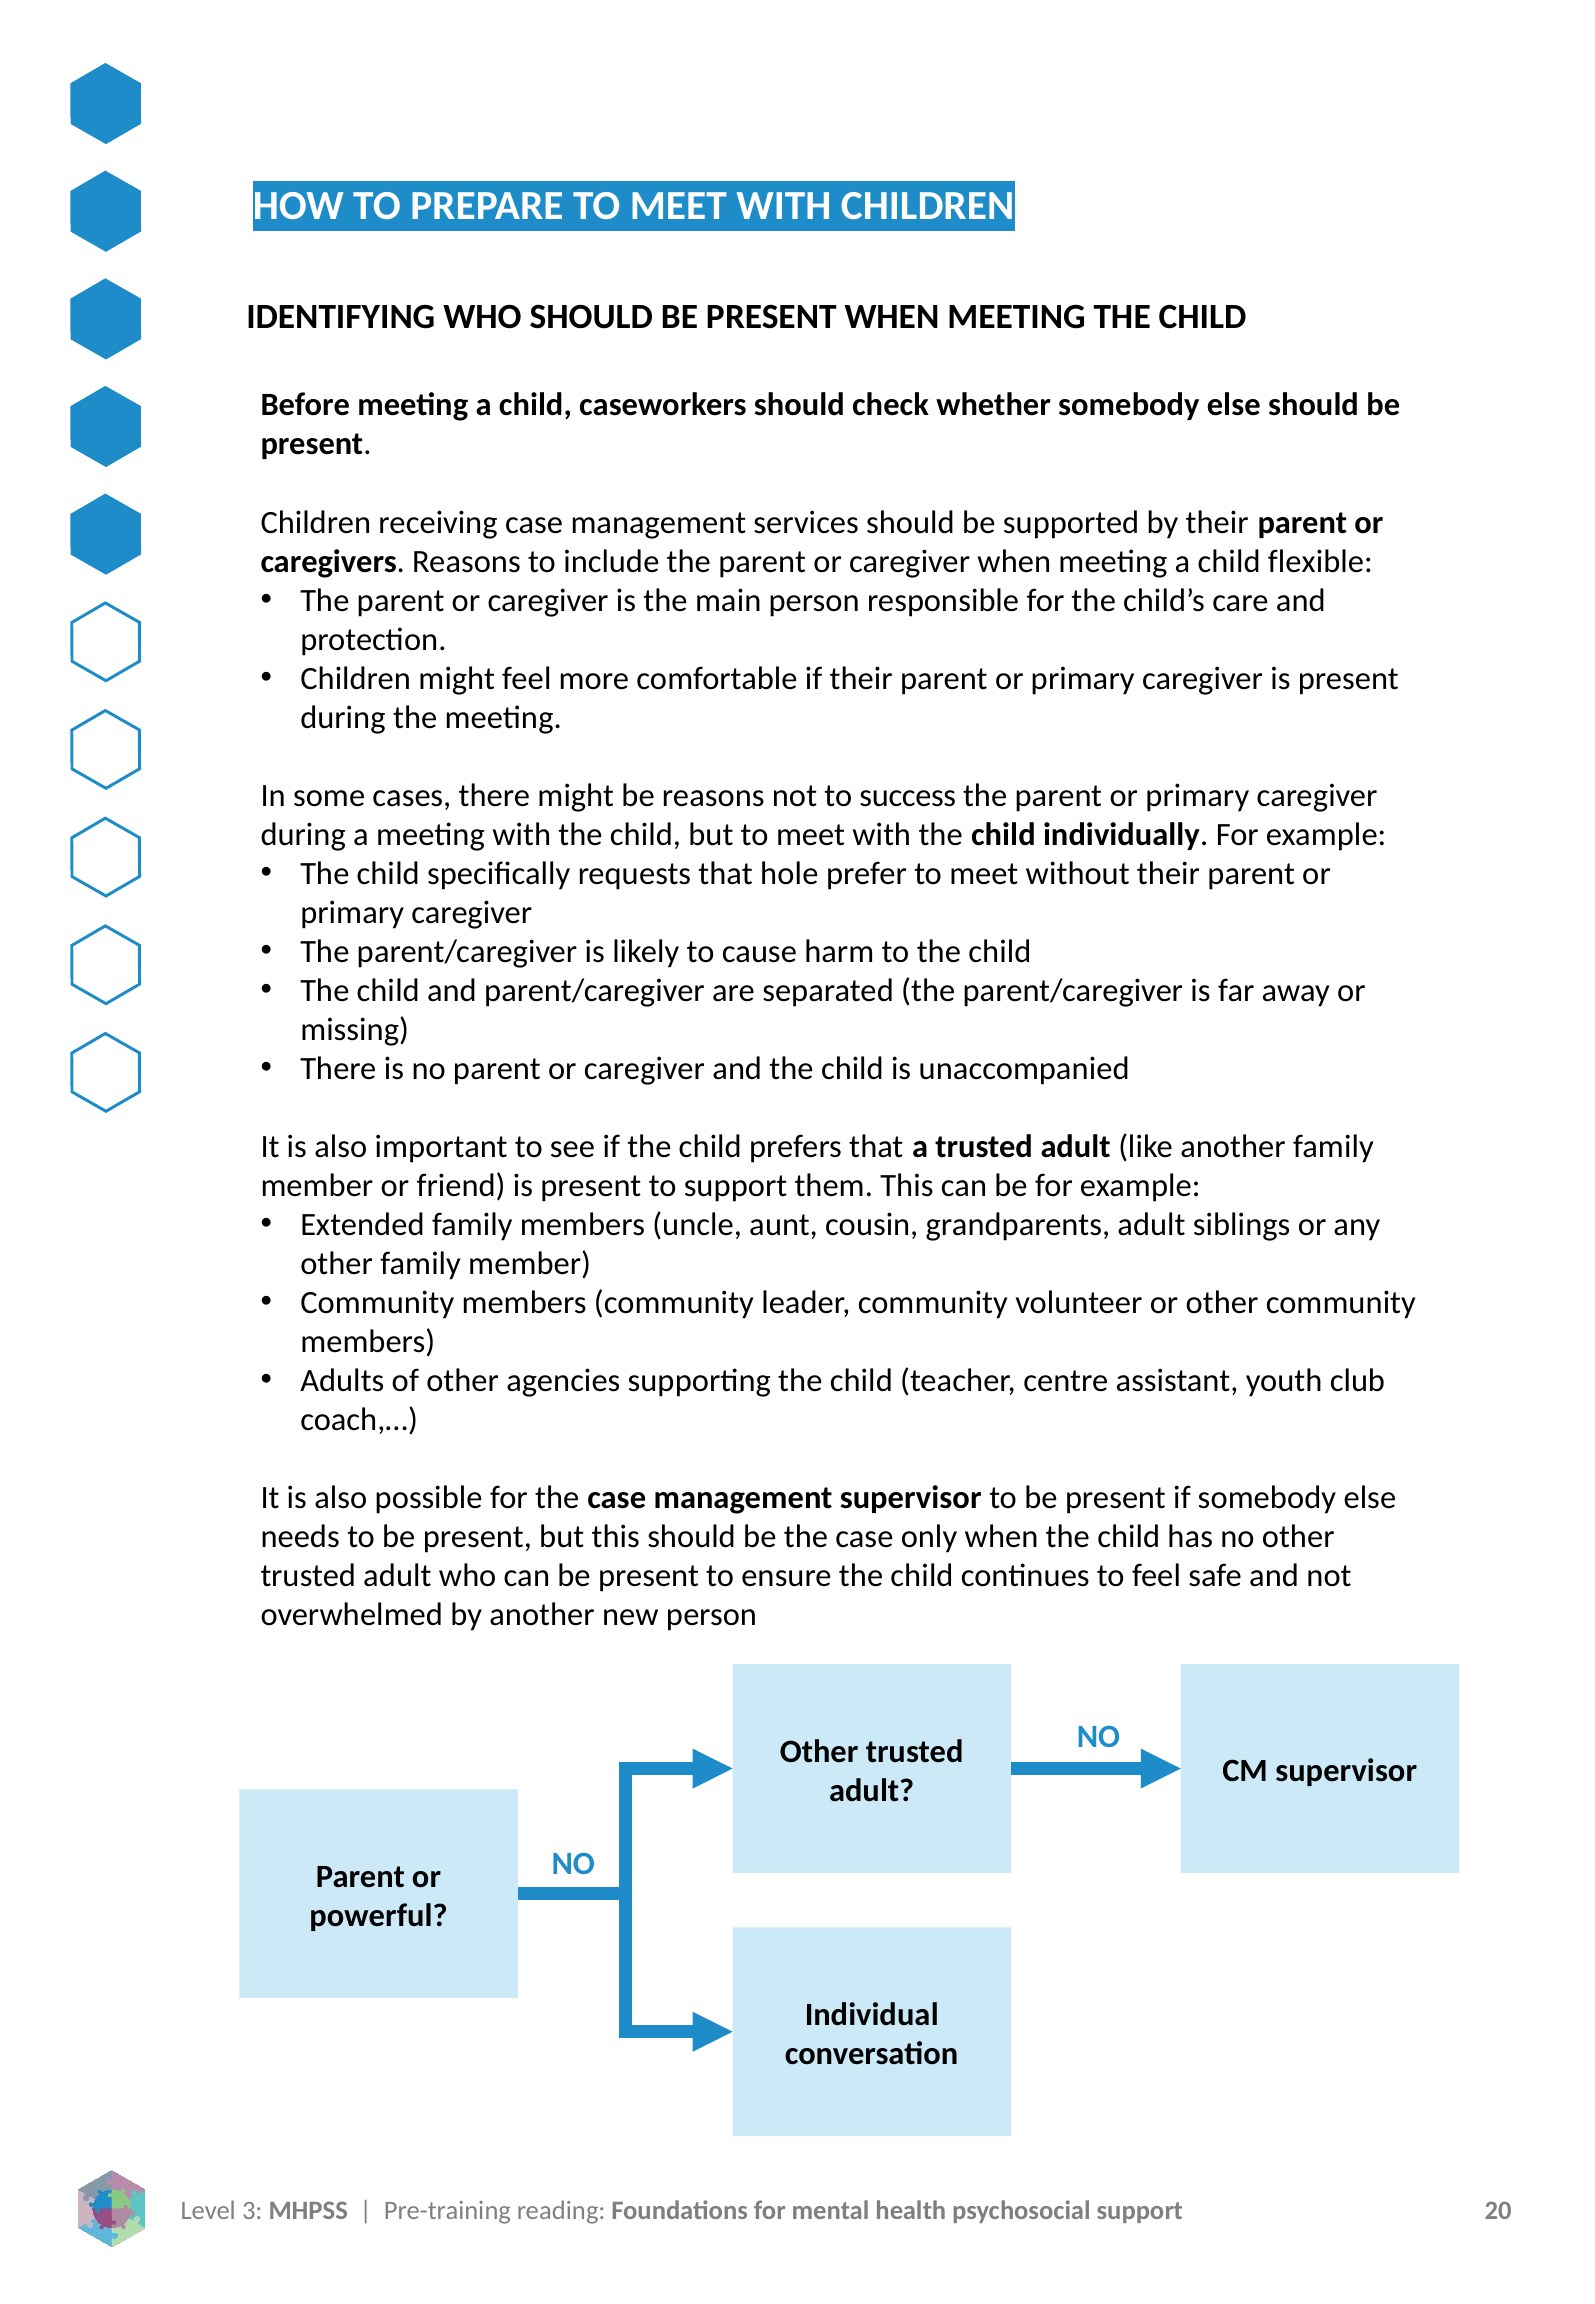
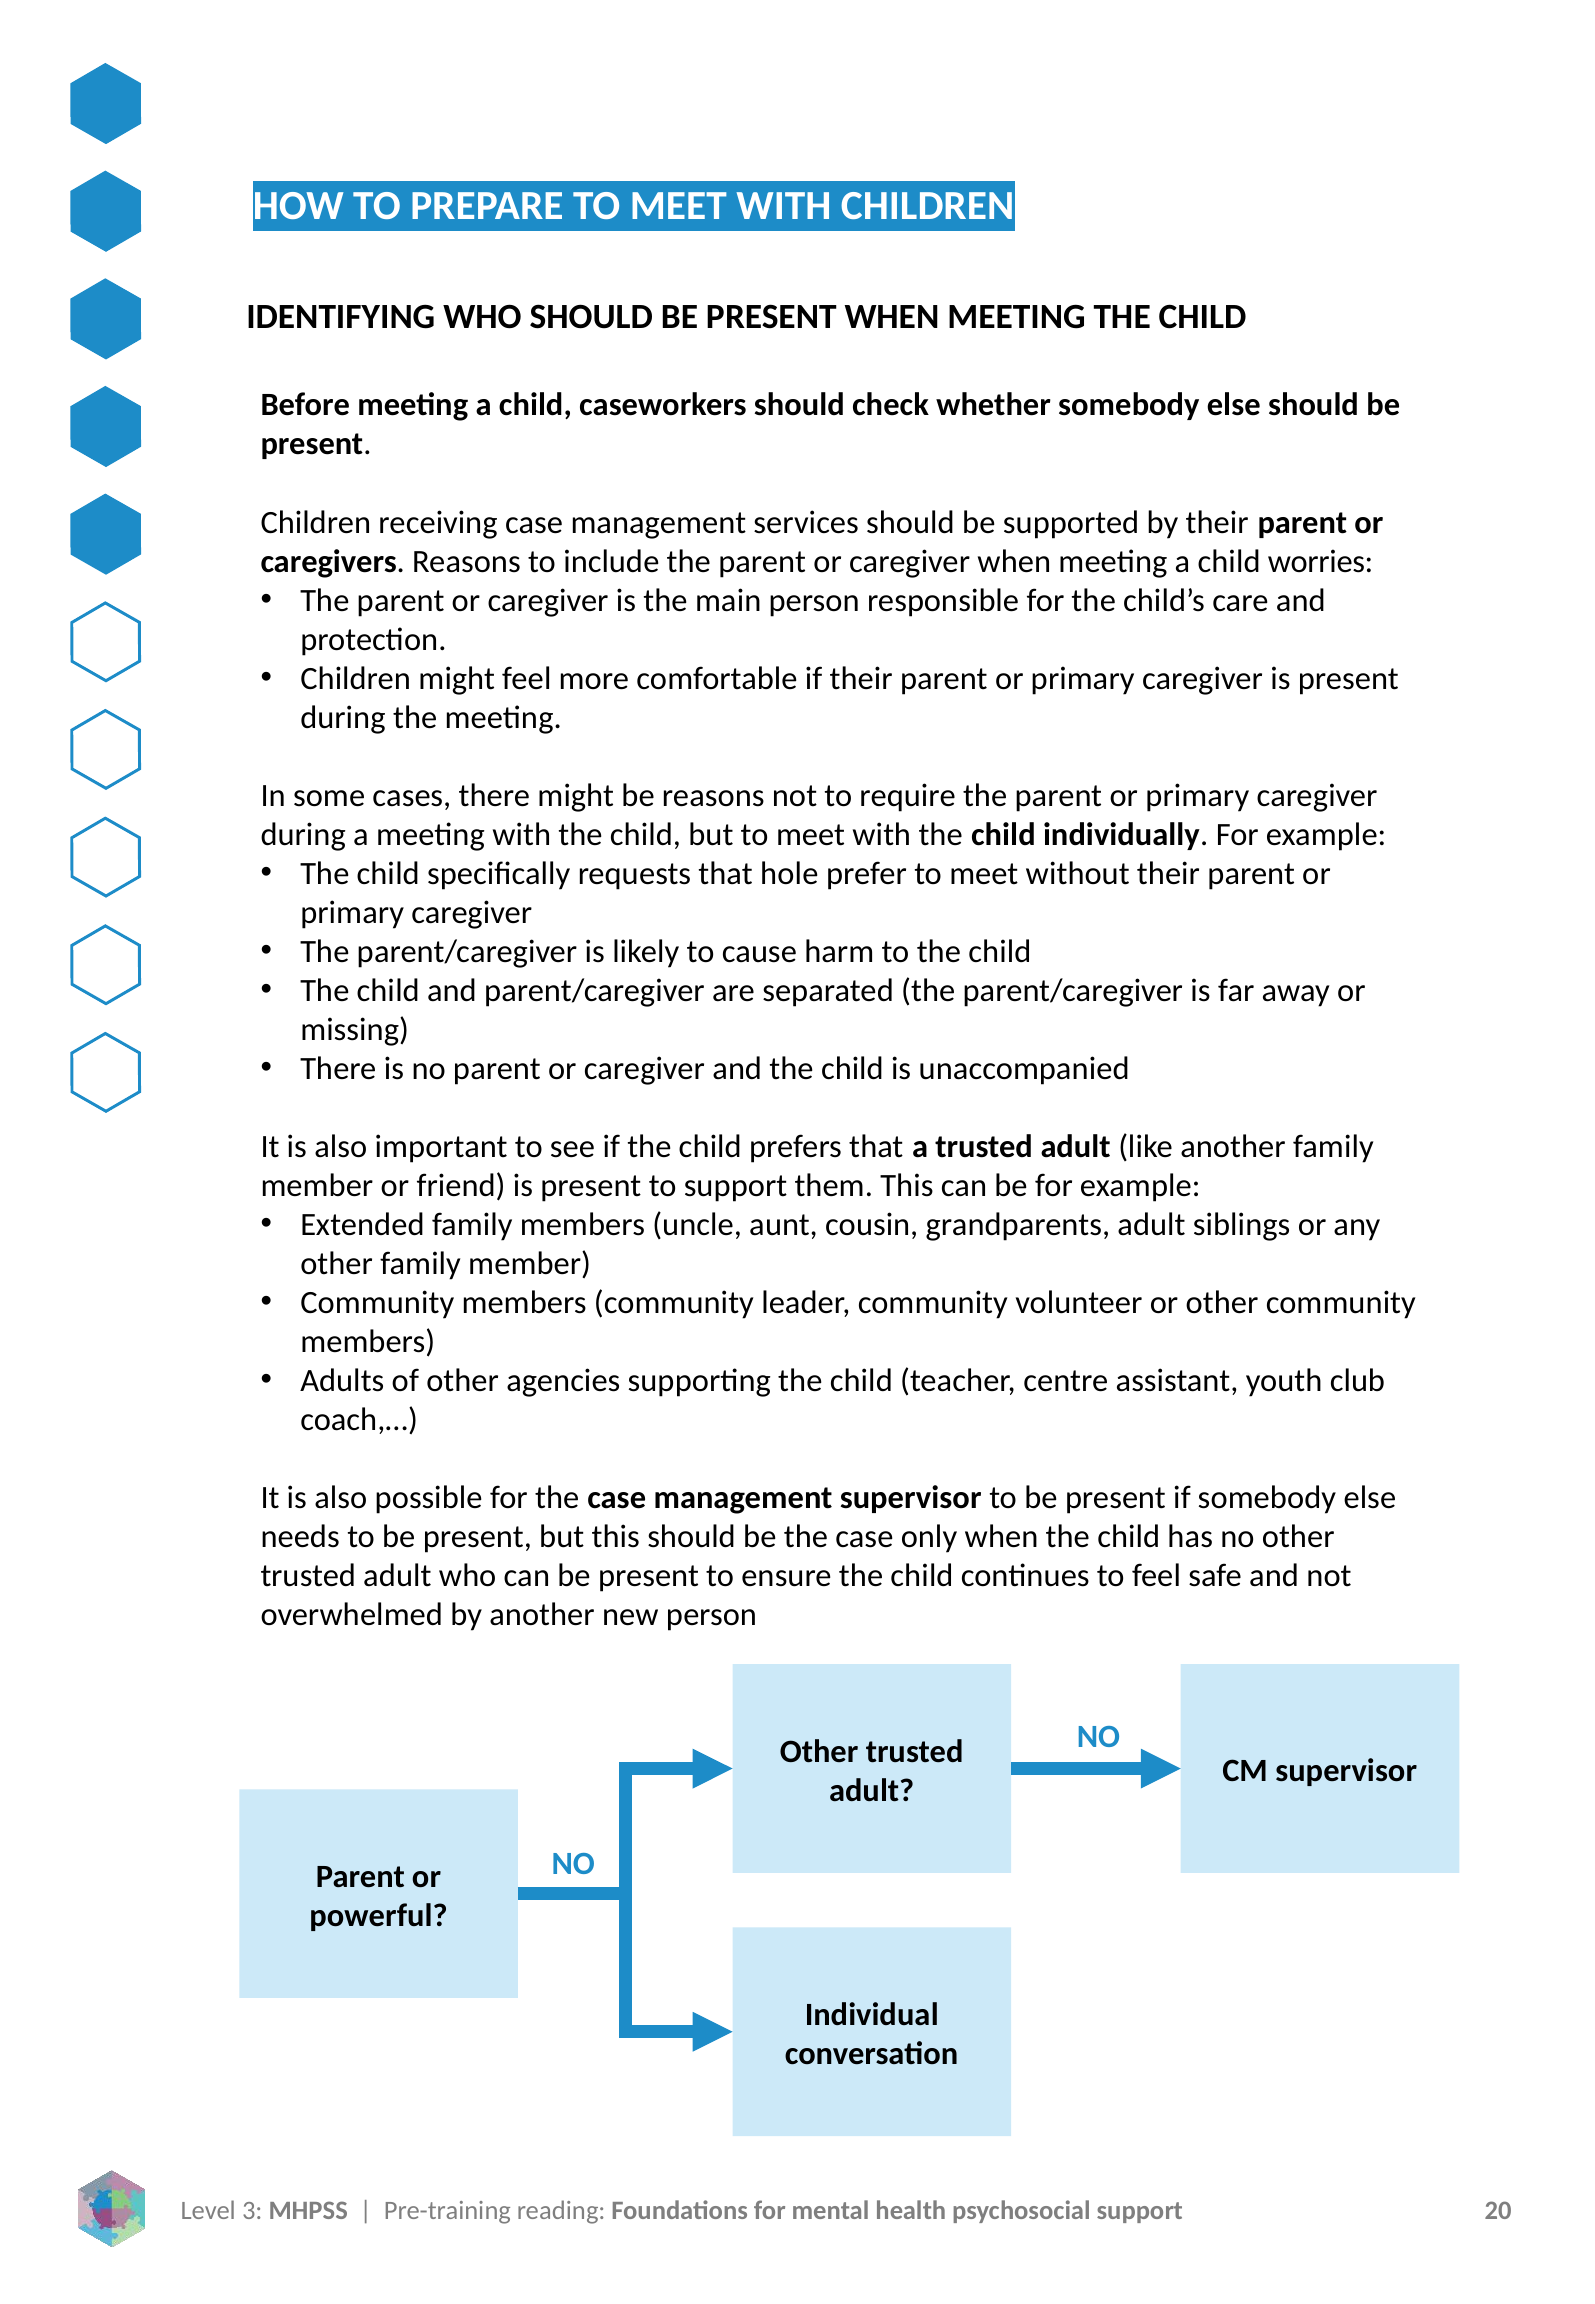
flexible: flexible -> worries (1321, 561)
success: success -> require (908, 795)
